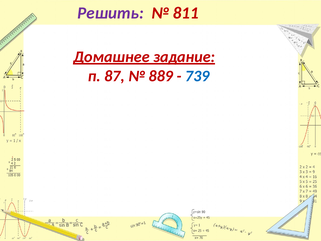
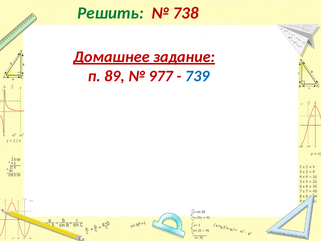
Решить colour: purple -> green (111, 13)
811: 811 -> 738 (186, 13)
87: 87 -> 89 (115, 76)
889: 889 -> 977 (161, 76)
